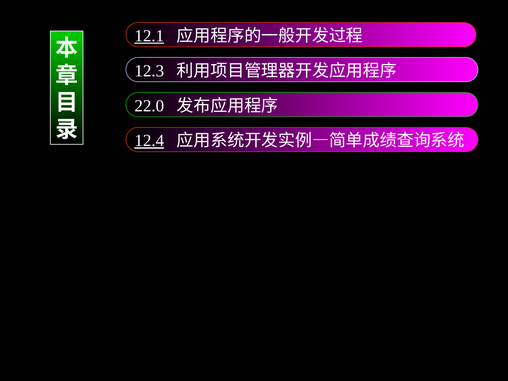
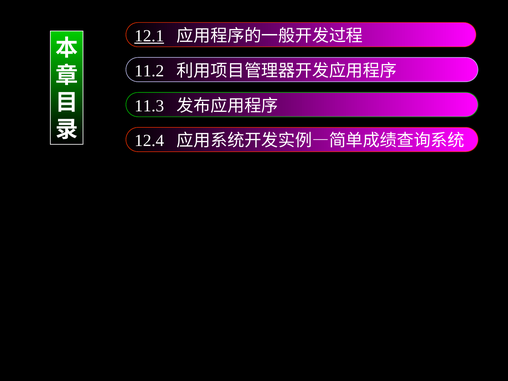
12.3: 12.3 -> 11.2 (149, 71)
22.0: 22.0 -> 11.3 (149, 106)
12.4 underline: present -> none (149, 141)
